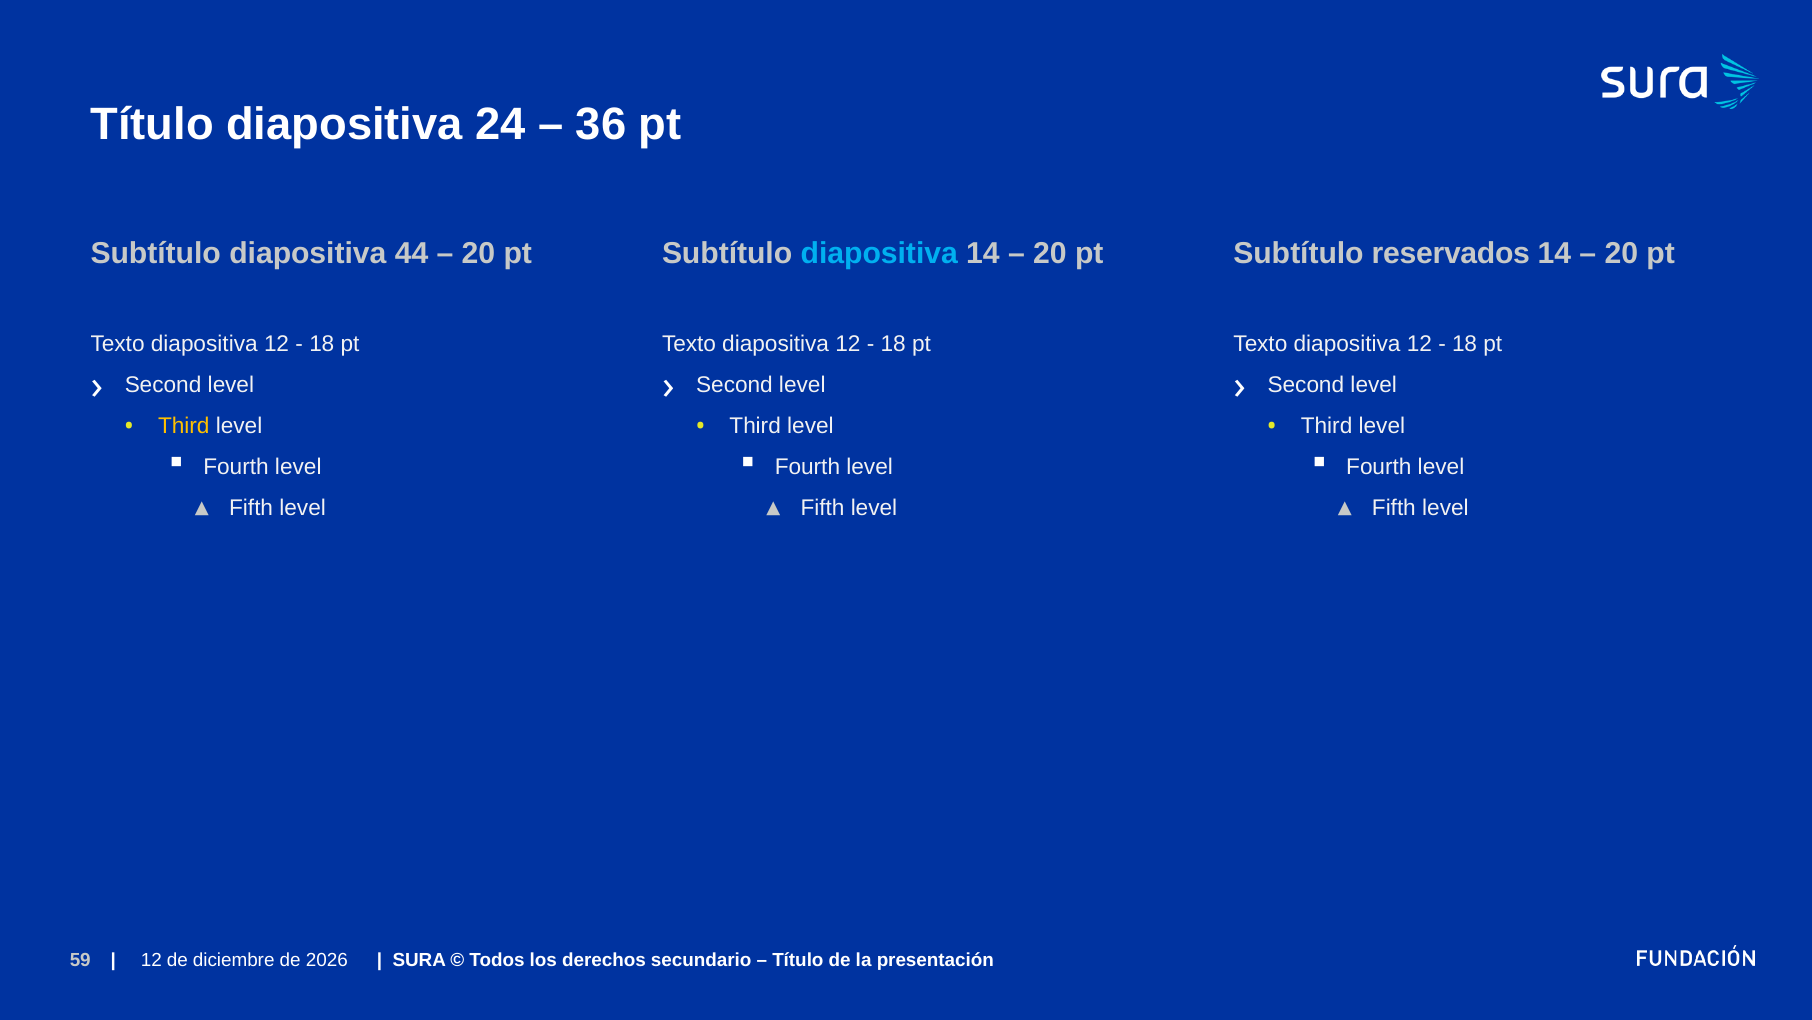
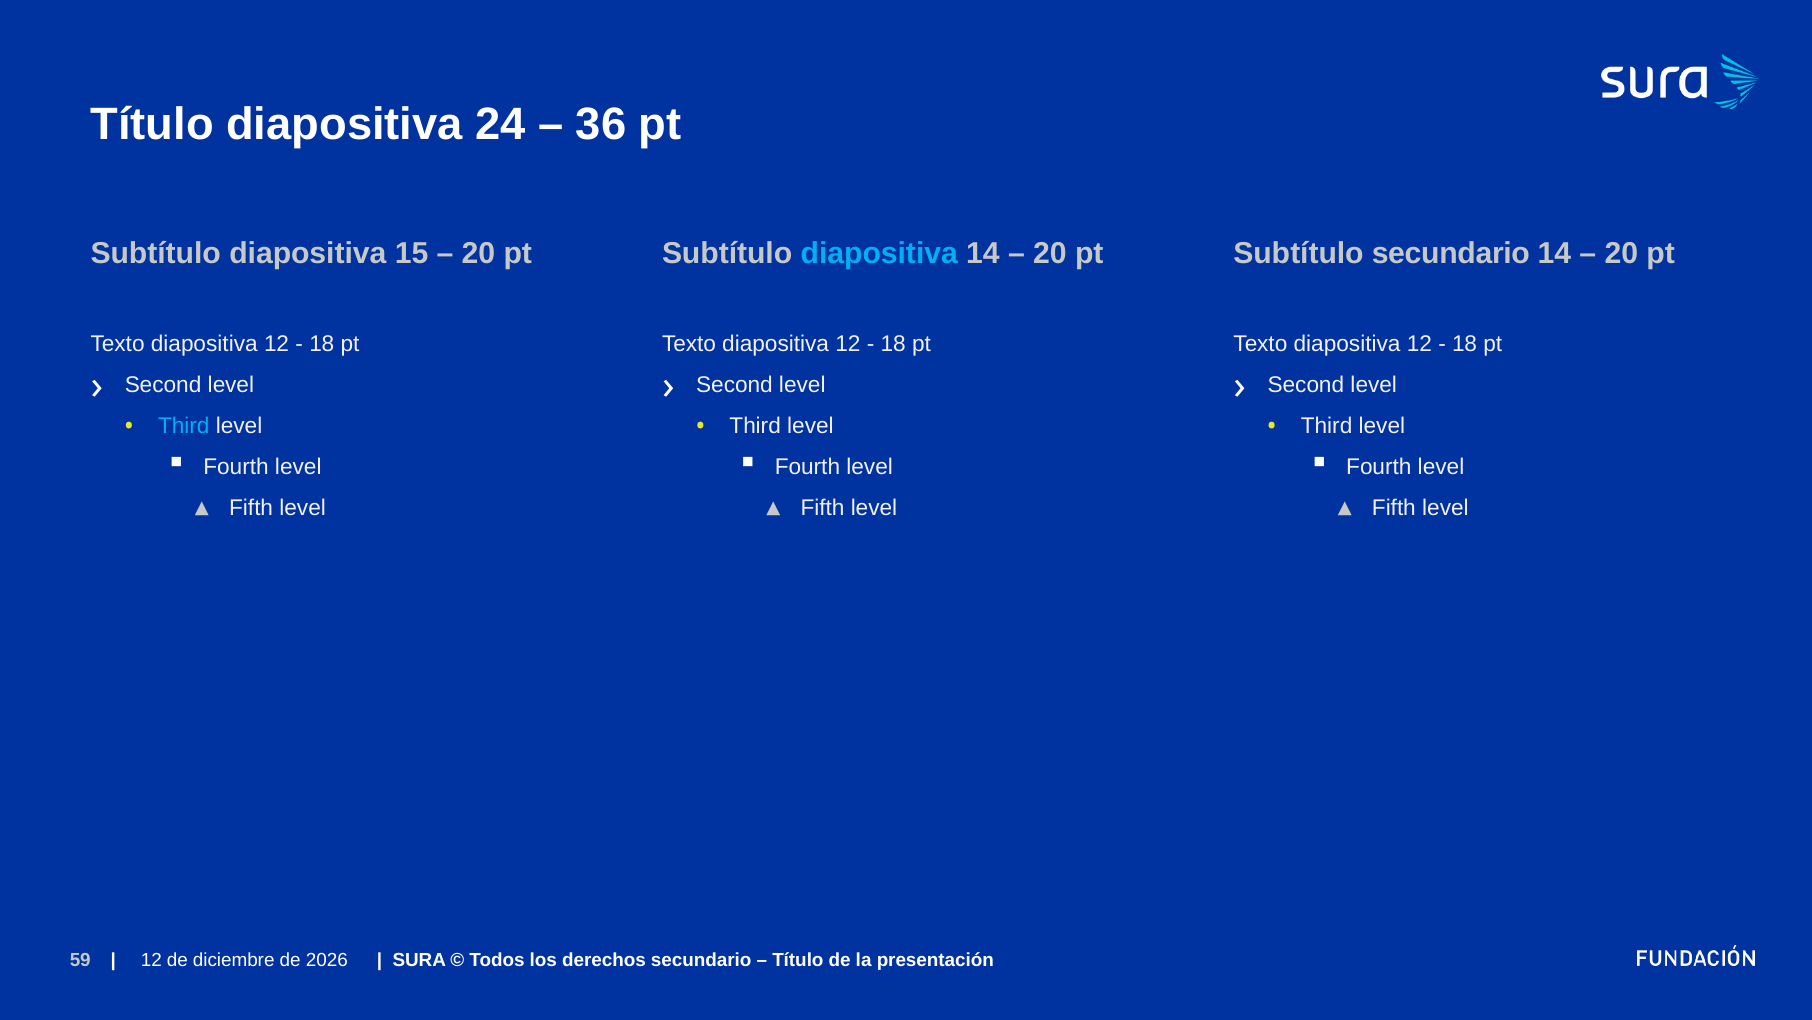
44: 44 -> 15 (412, 253)
Subtítulo reservados: reservados -> secundario (1451, 253)
Third colour: yellow -> light blue (184, 426)
